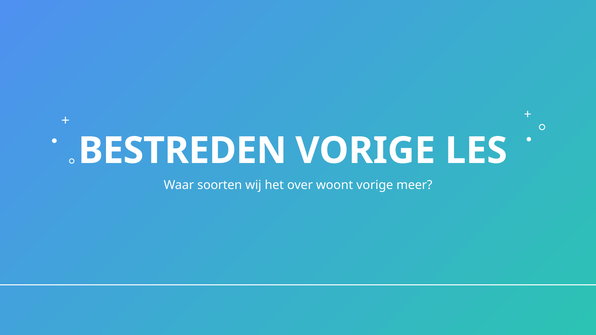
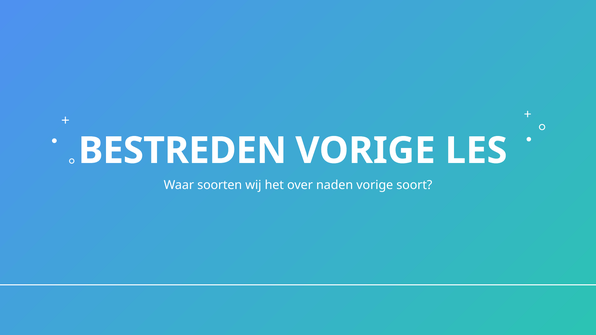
woont: woont -> naden (335, 185)
meer: meer -> soort (414, 185)
